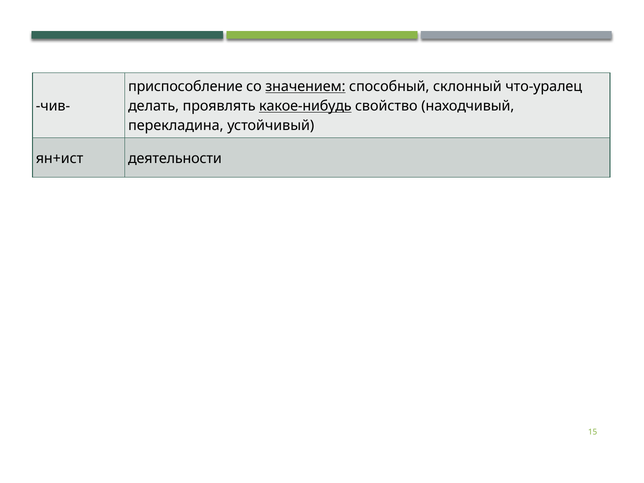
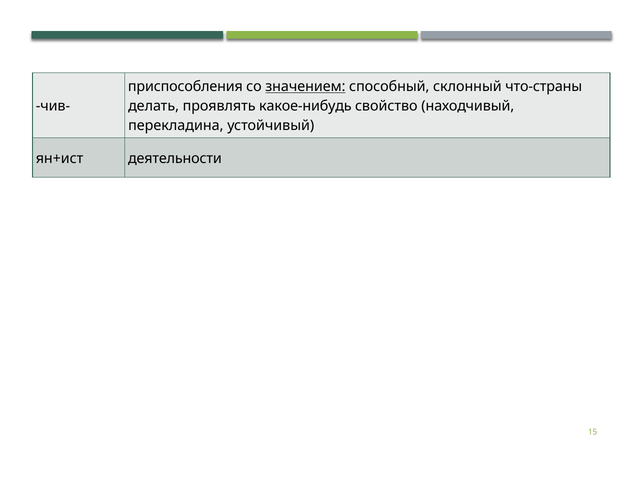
приспособление: приспособление -> приспособления (185, 87)
что-уралец: что-уралец -> что-страны (544, 87)
какое-нибудь underline: present -> none (305, 106)
